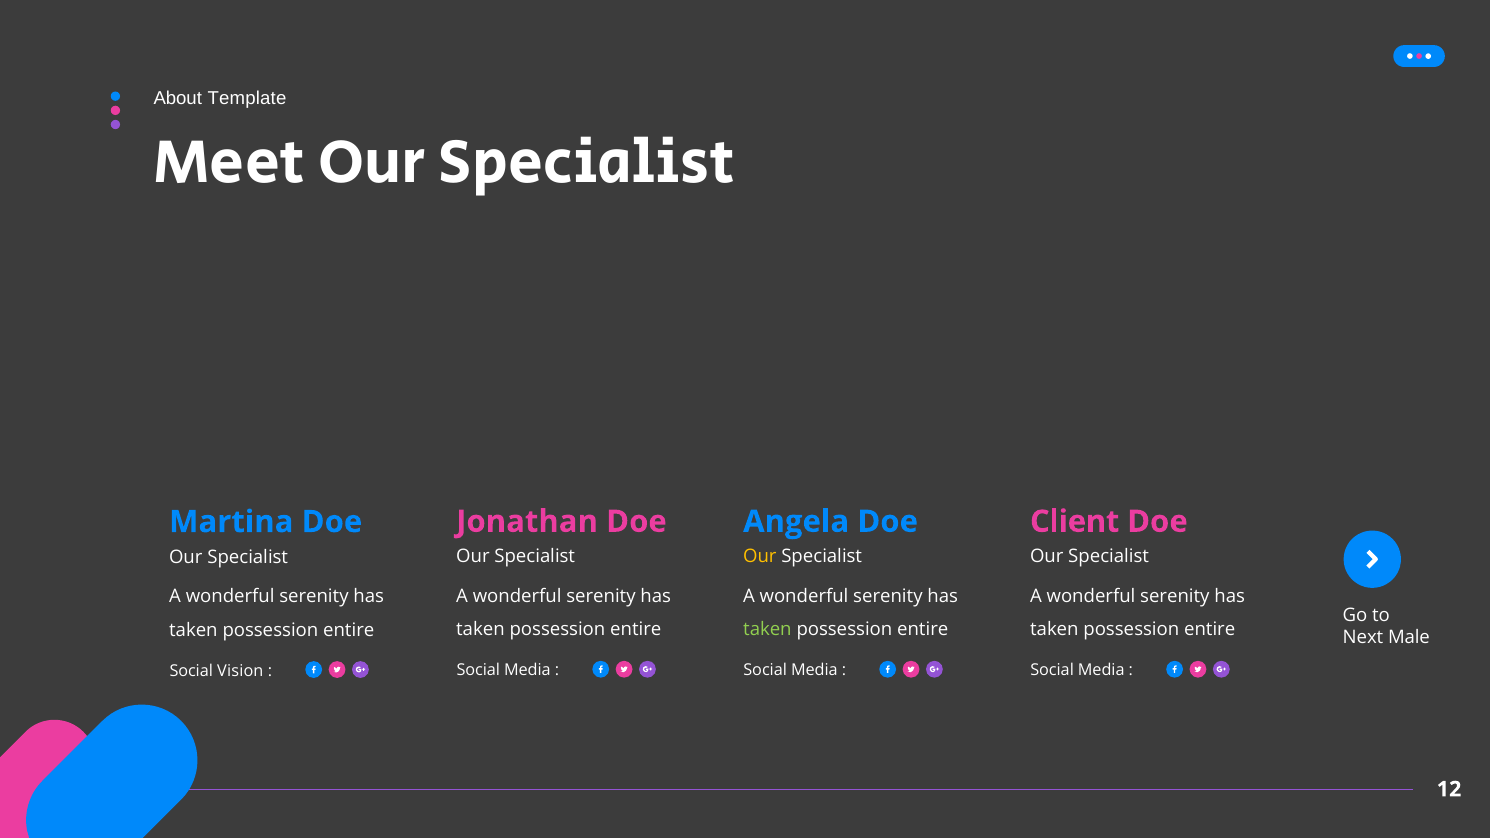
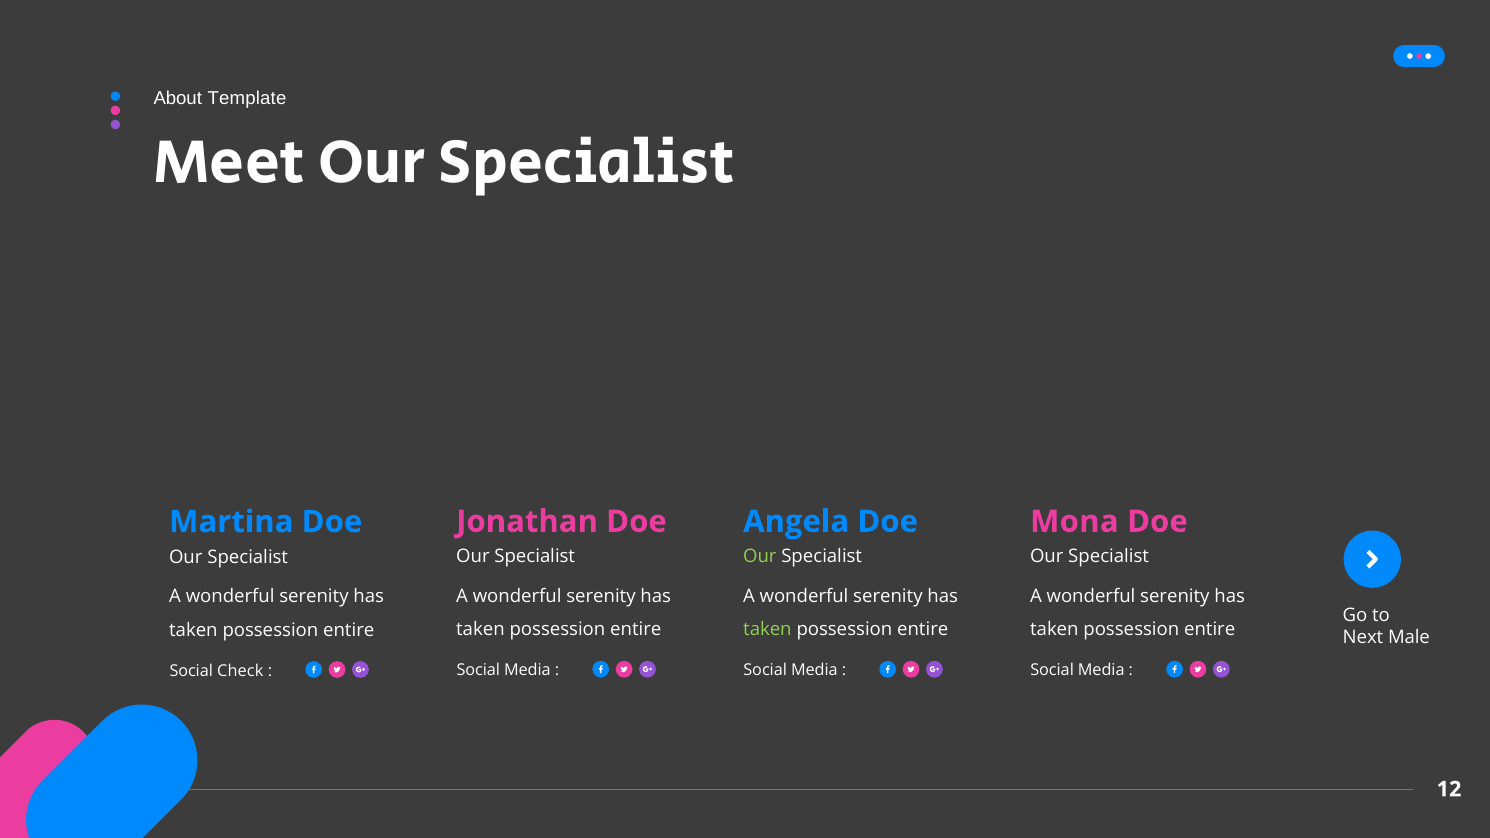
Client: Client -> Mona (1074, 522)
Our colour: yellow -> light green (760, 557)
Vision: Vision -> Check (240, 671)
